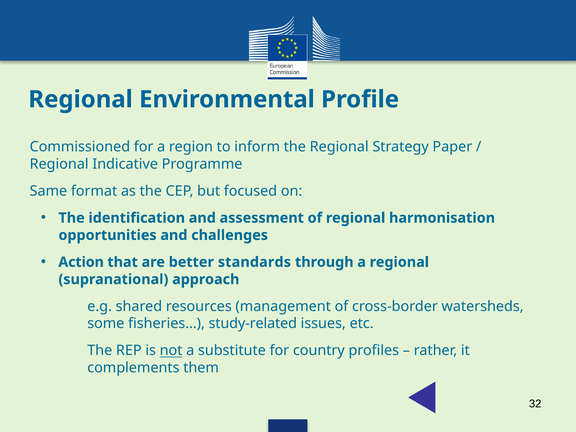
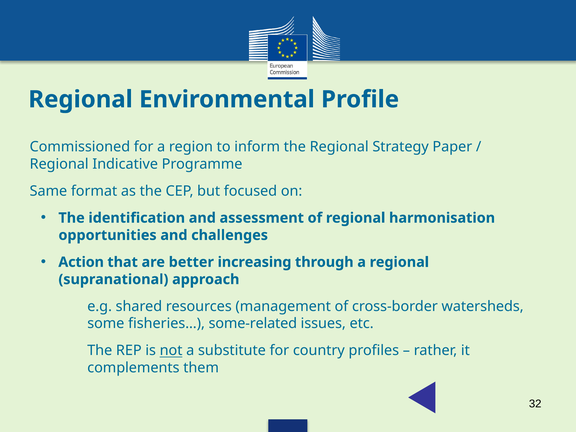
standards: standards -> increasing (255, 262)
study-related: study-related -> some-related (253, 324)
